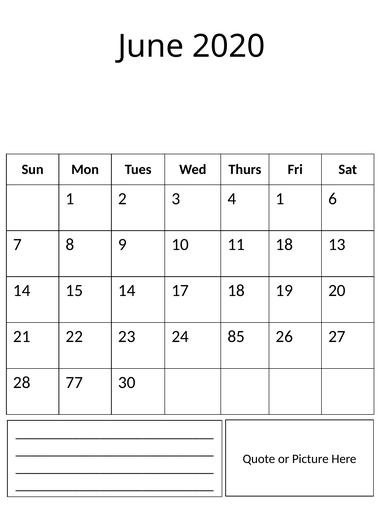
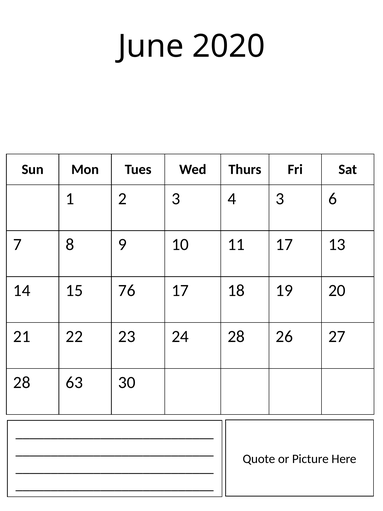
4 1: 1 -> 3 (280, 199)
11 18: 18 -> 17 (284, 244)
15 14: 14 -> 76 (127, 290)
24 85: 85 -> 28 (236, 336)
77: 77 -> 63 (74, 382)
